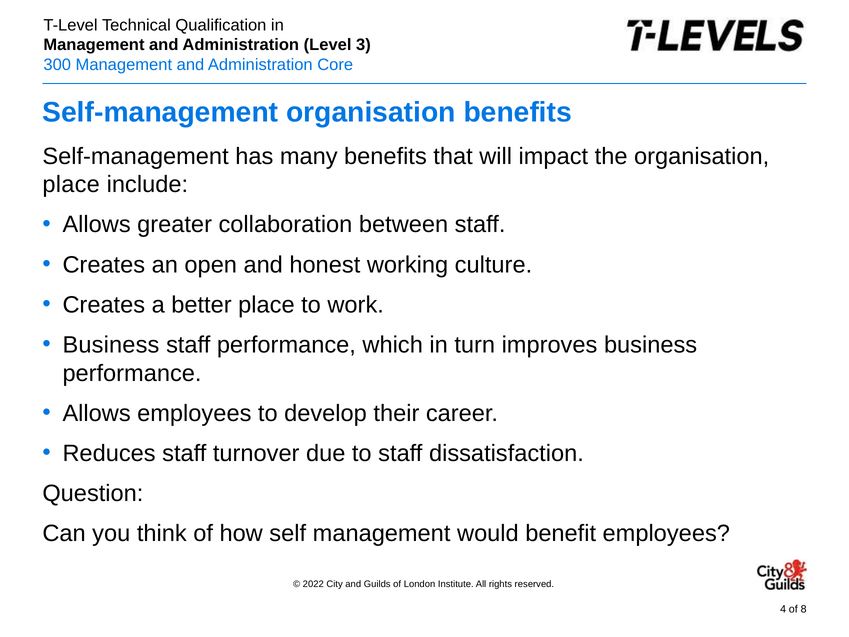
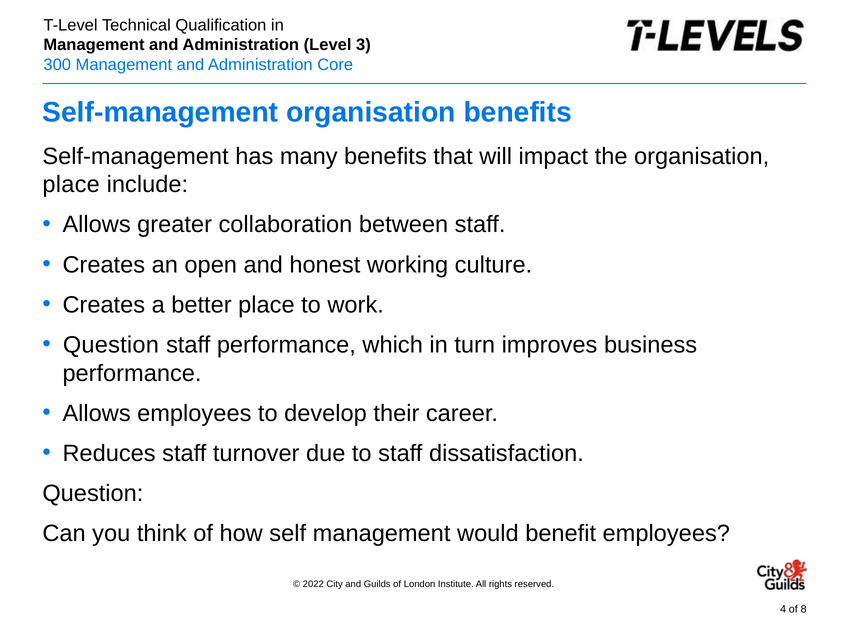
Business: Business -> Question (111, 345)
